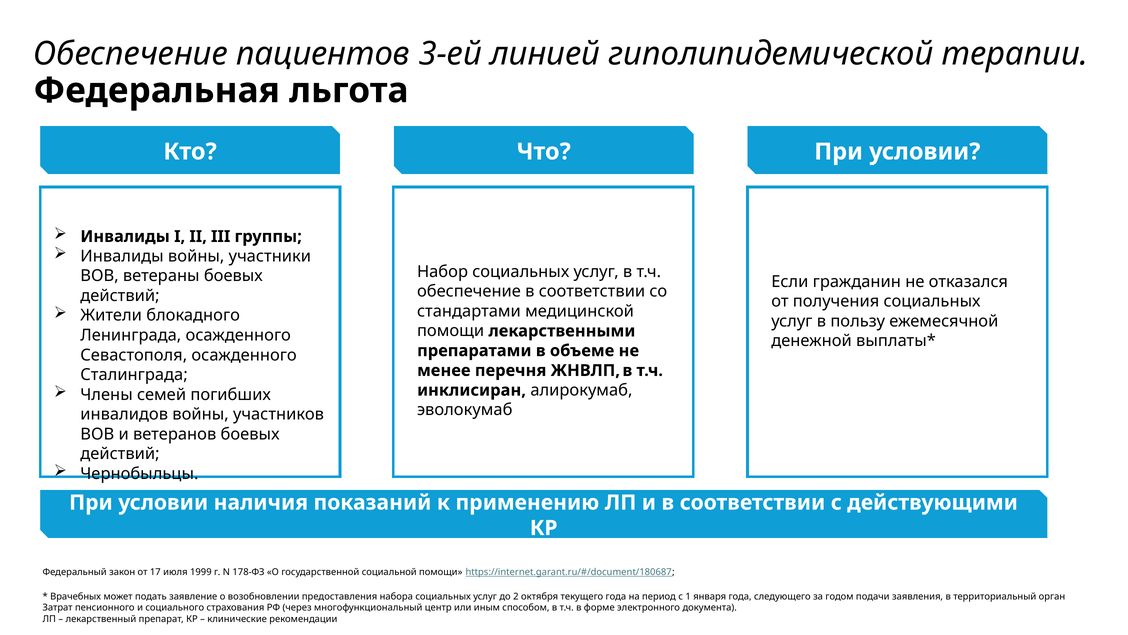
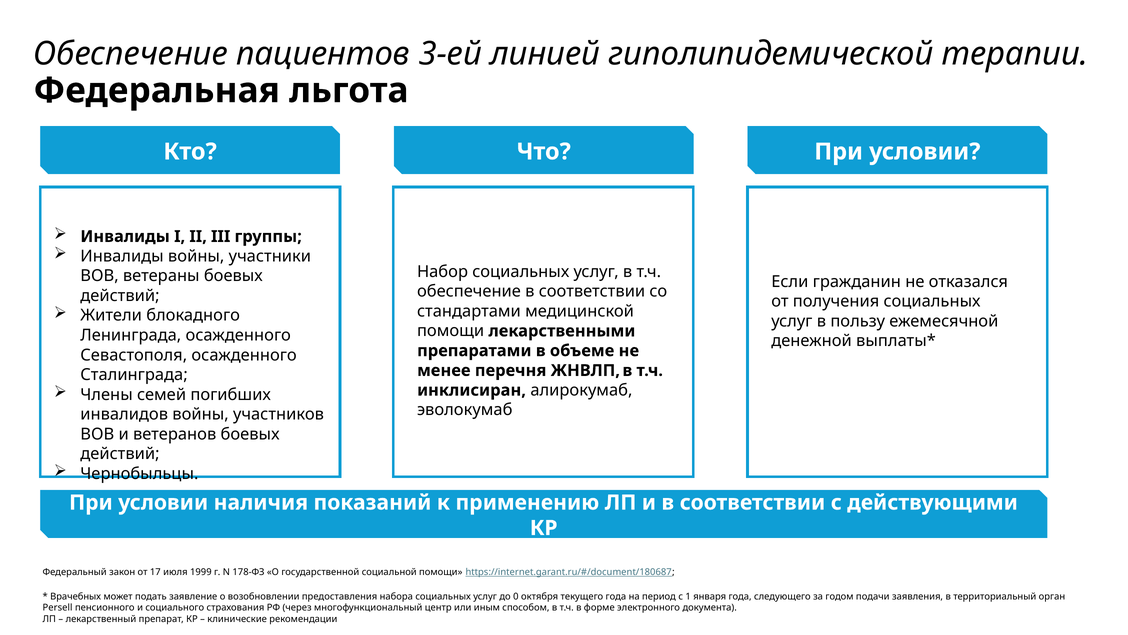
2: 2 -> 0 (516, 596)
Затрат: Затрат -> Persell (58, 607)
